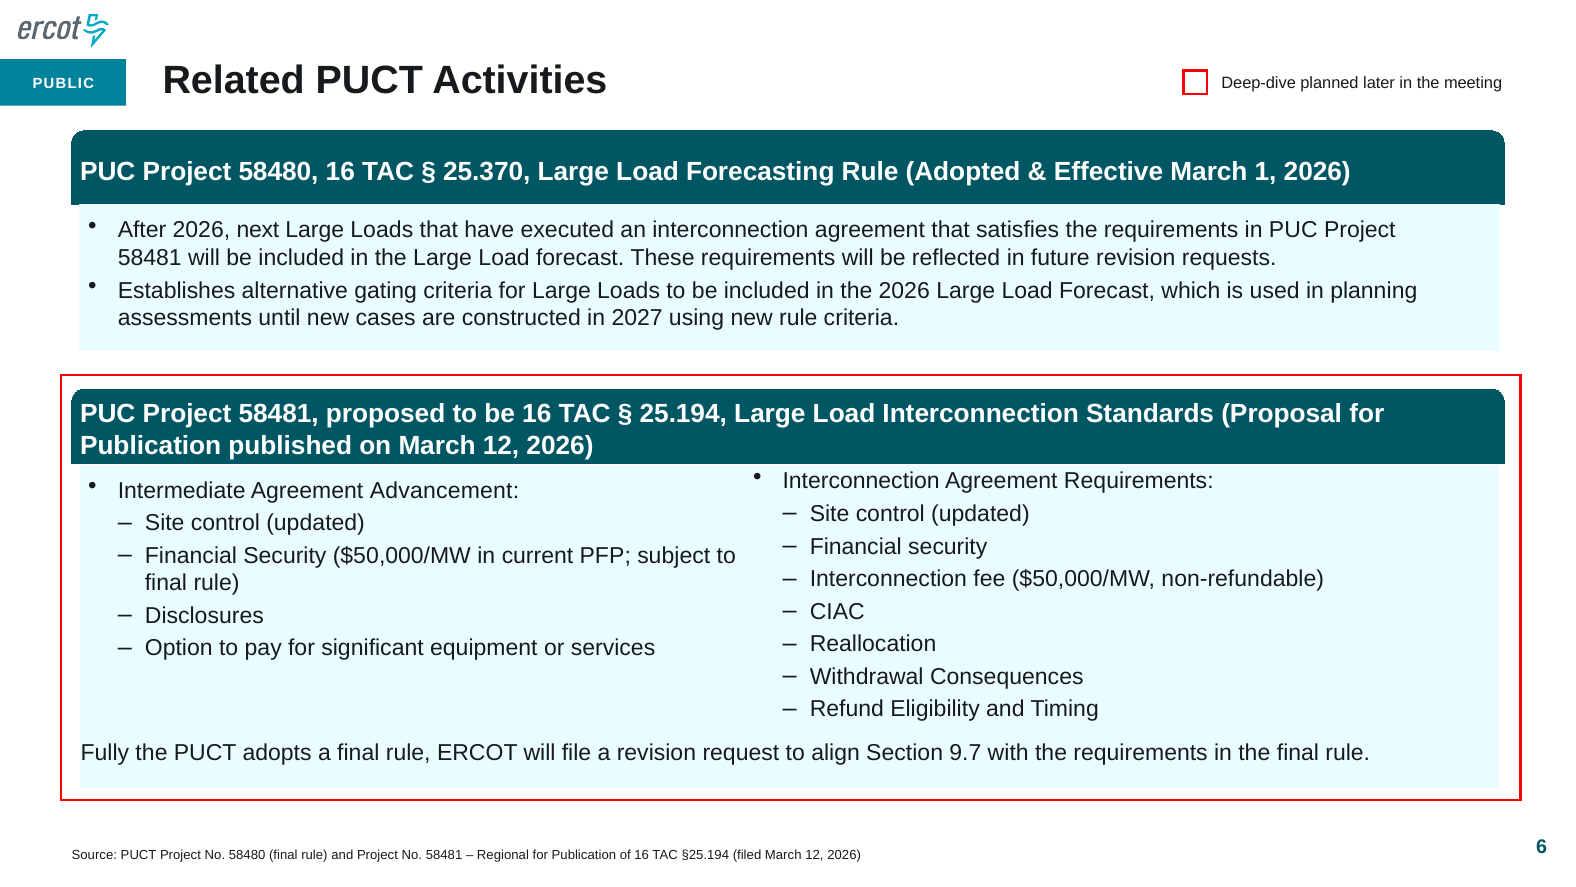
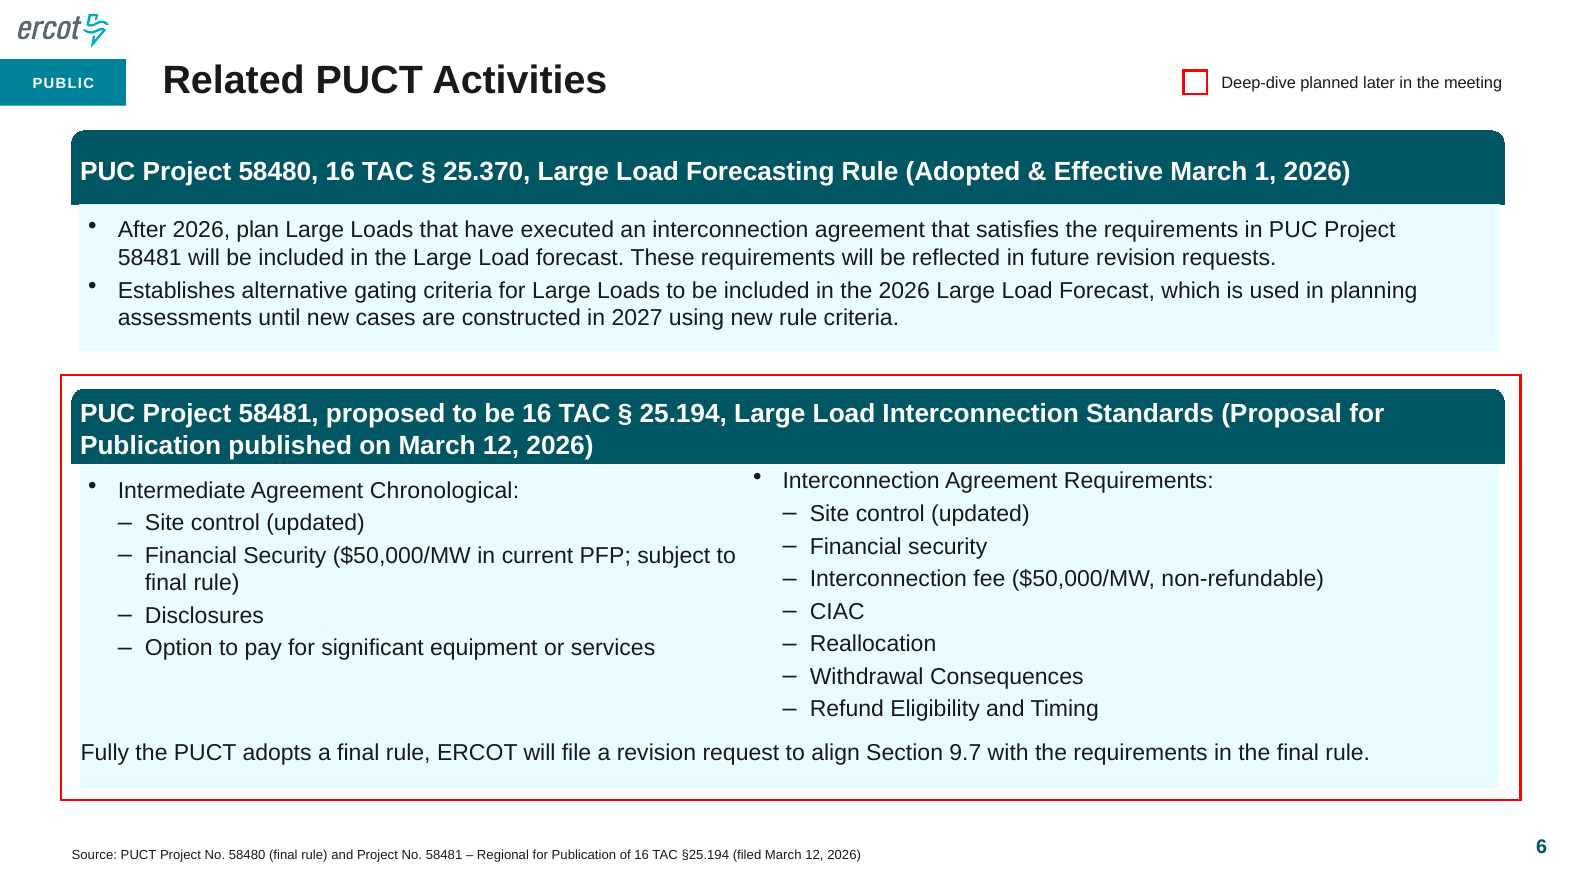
next: next -> plan (258, 230)
Advancement: Advancement -> Chronological (444, 490)
